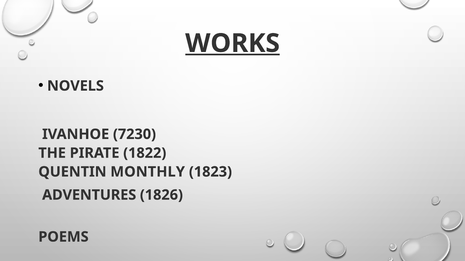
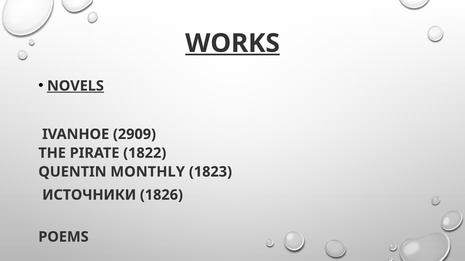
NOVELS underline: none -> present (75, 86)
7230: 7230 -> 2909 (134, 134)
ADVENTURES: ADVENTURES -> ИСТОЧНИКИ (89, 195)
